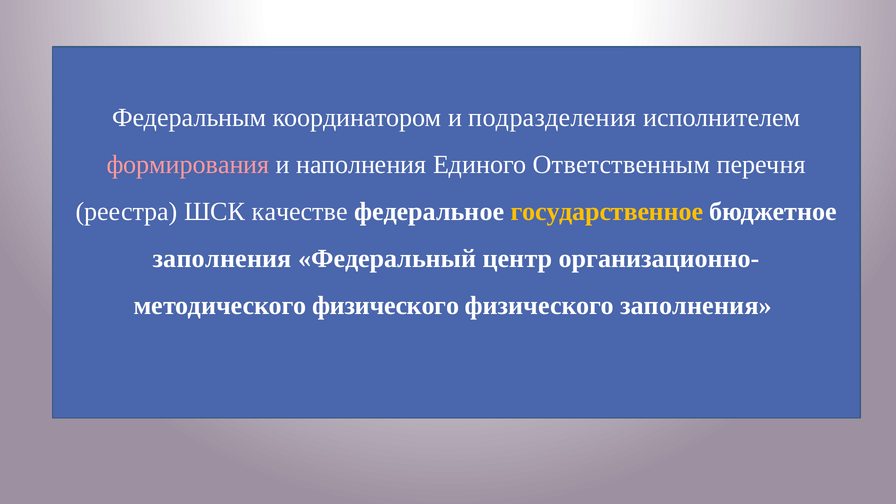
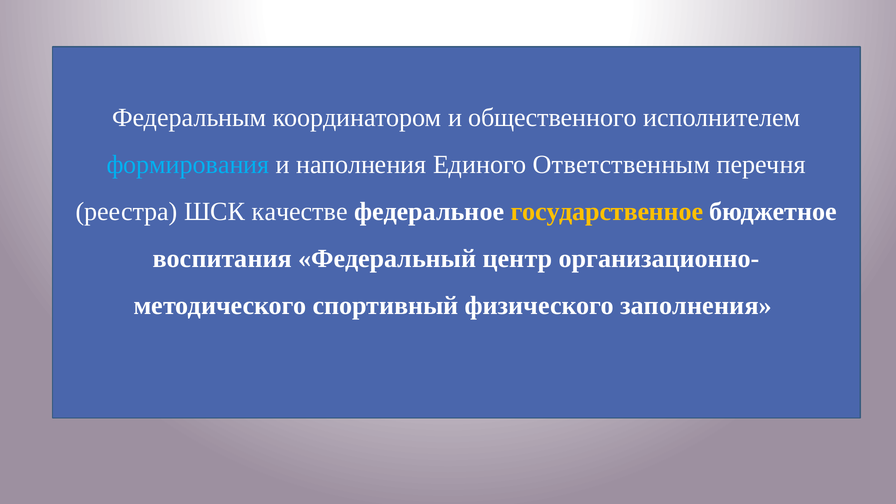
подразделения: подразделения -> общественного (553, 118)
формирования colour: pink -> light blue (188, 165)
заполнения: заполнения -> воспитания (222, 259)
физического: физического -> спортивный (386, 306)
